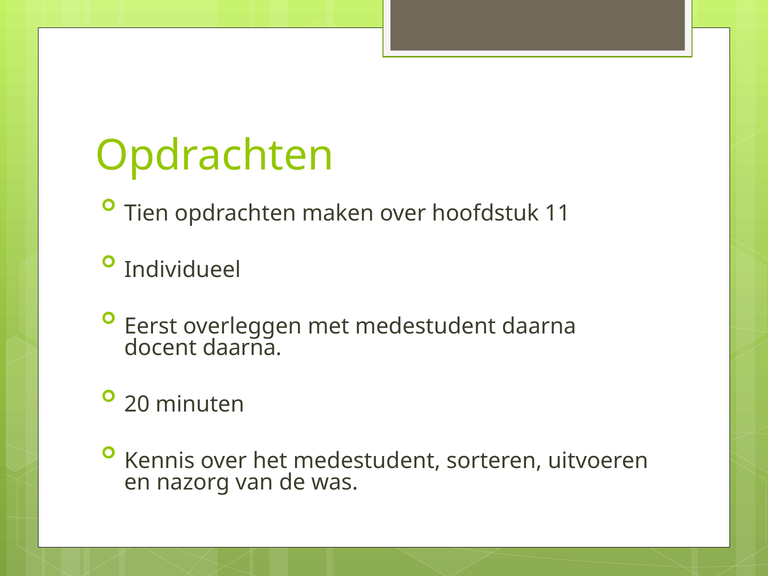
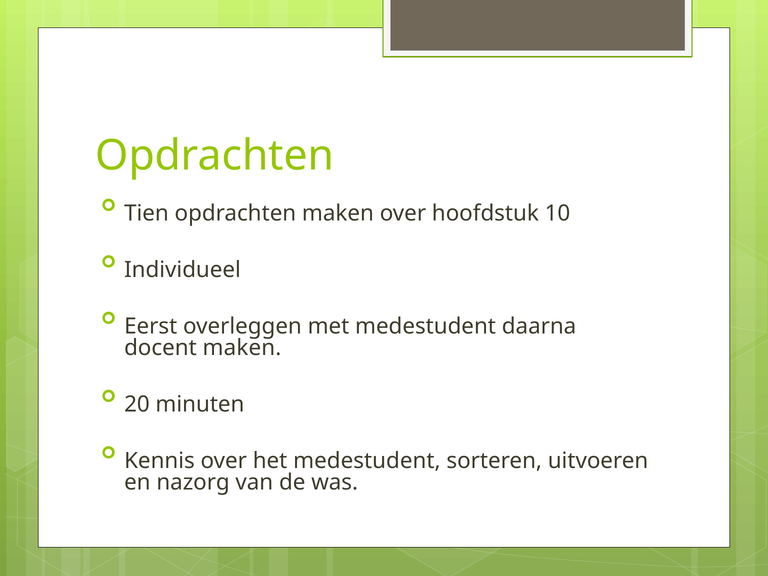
11: 11 -> 10 (557, 213)
docent daarna: daarna -> maken (242, 348)
